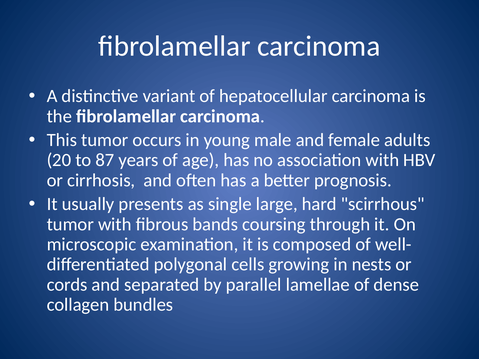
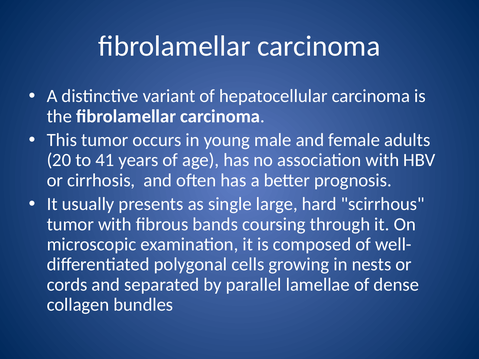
87: 87 -> 41 (105, 160)
